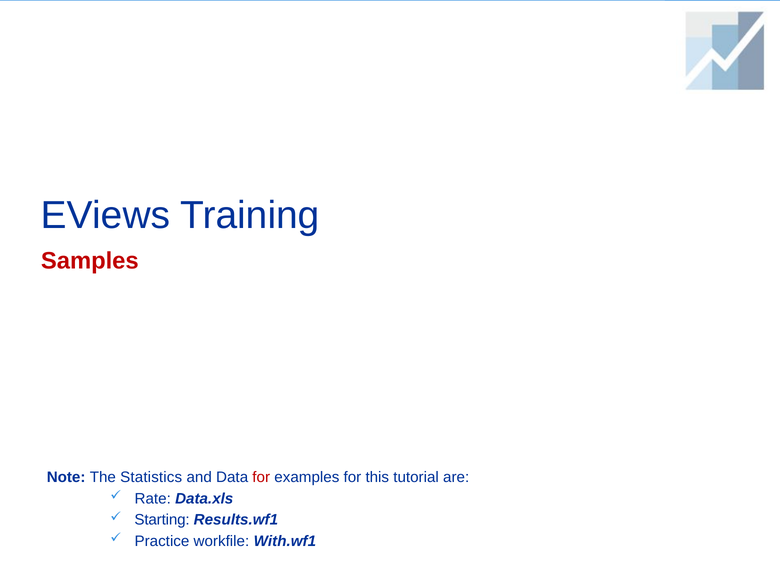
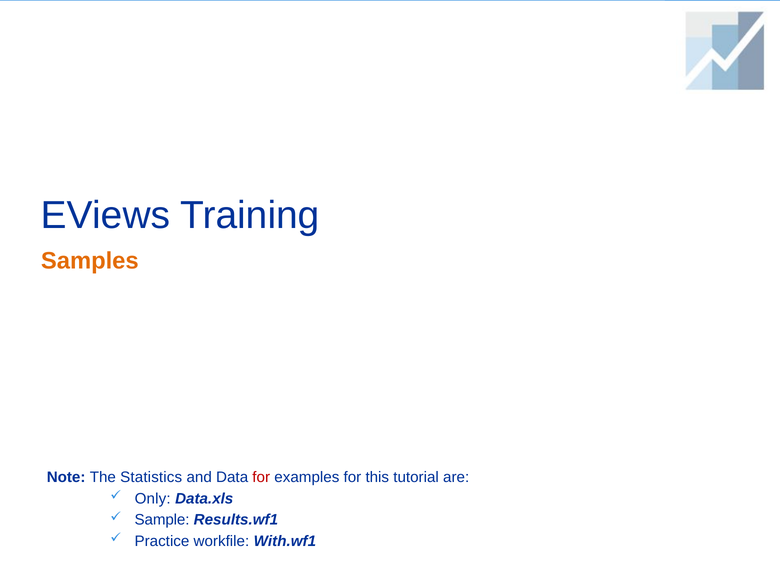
Samples colour: red -> orange (90, 261)
Rate: Rate -> Only (153, 499)
Starting: Starting -> Sample (162, 520)
